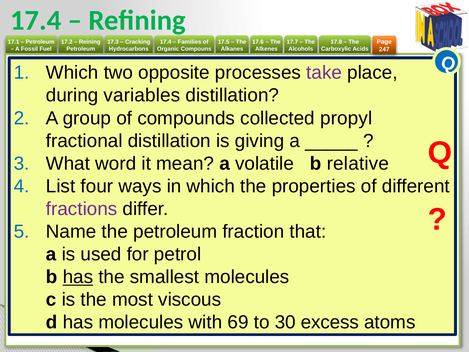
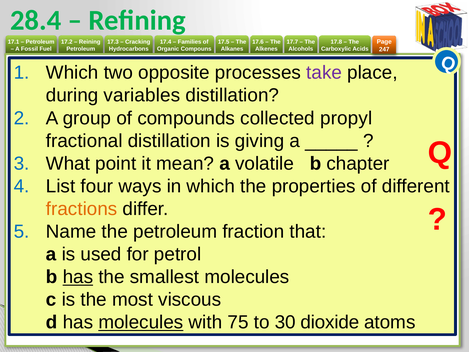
17.4: 17.4 -> 28.4 (36, 20)
word: word -> point (116, 163)
relative: relative -> chapter (358, 163)
fractions colour: purple -> orange (82, 209)
molecules underline: none -> present (141, 322)
69: 69 -> 75 (238, 322)
excess: excess -> dioxide (330, 322)
